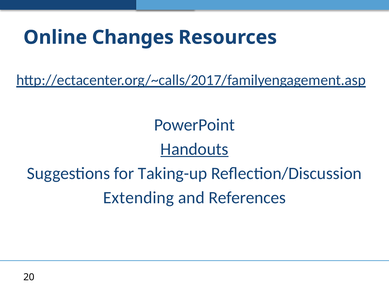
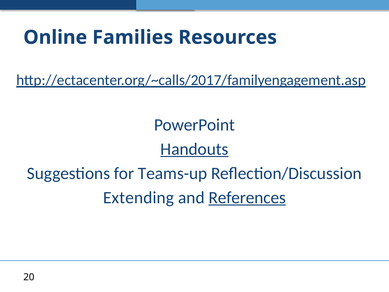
Changes: Changes -> Families (133, 37)
Taking-up: Taking-up -> Teams-up (173, 173)
References underline: none -> present (247, 197)
